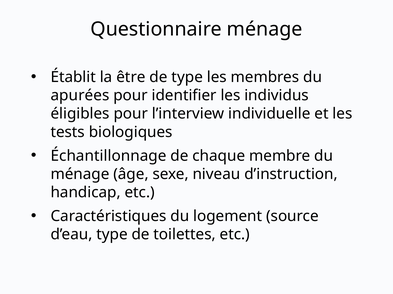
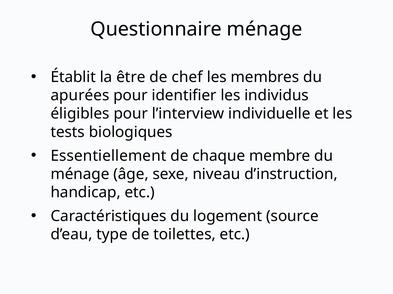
de type: type -> chef (187, 77)
Échantillonnage: Échantillonnage -> Essentiellement (108, 156)
